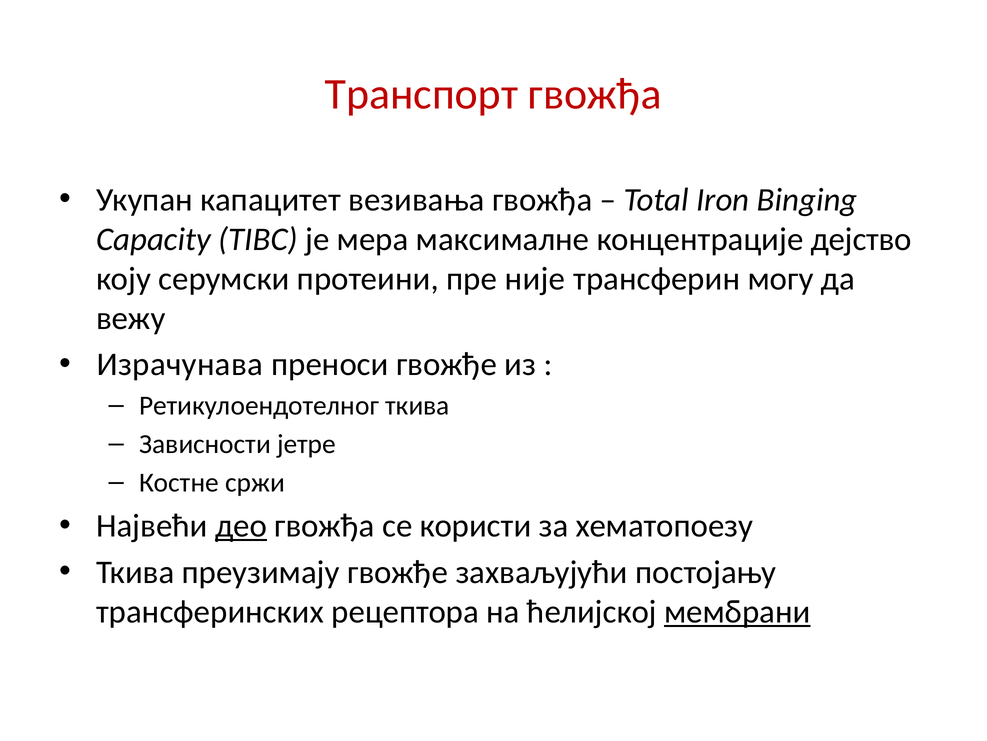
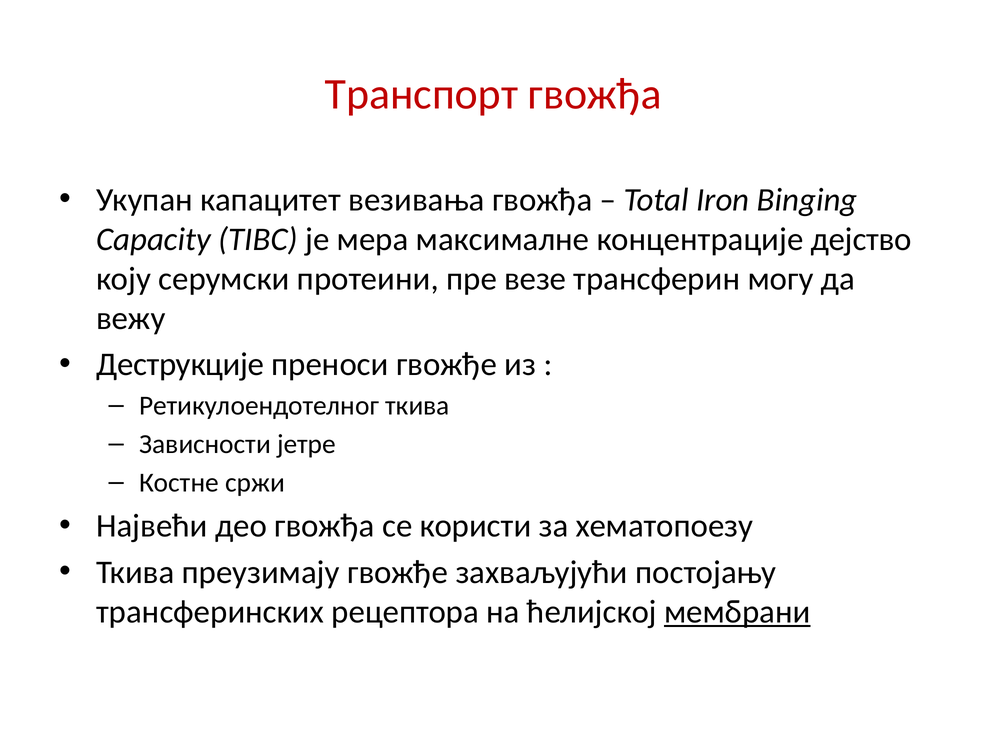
није: није -> везе (535, 279)
Израчунава: Израчунава -> Деструкције (180, 364)
део underline: present -> none (241, 526)
